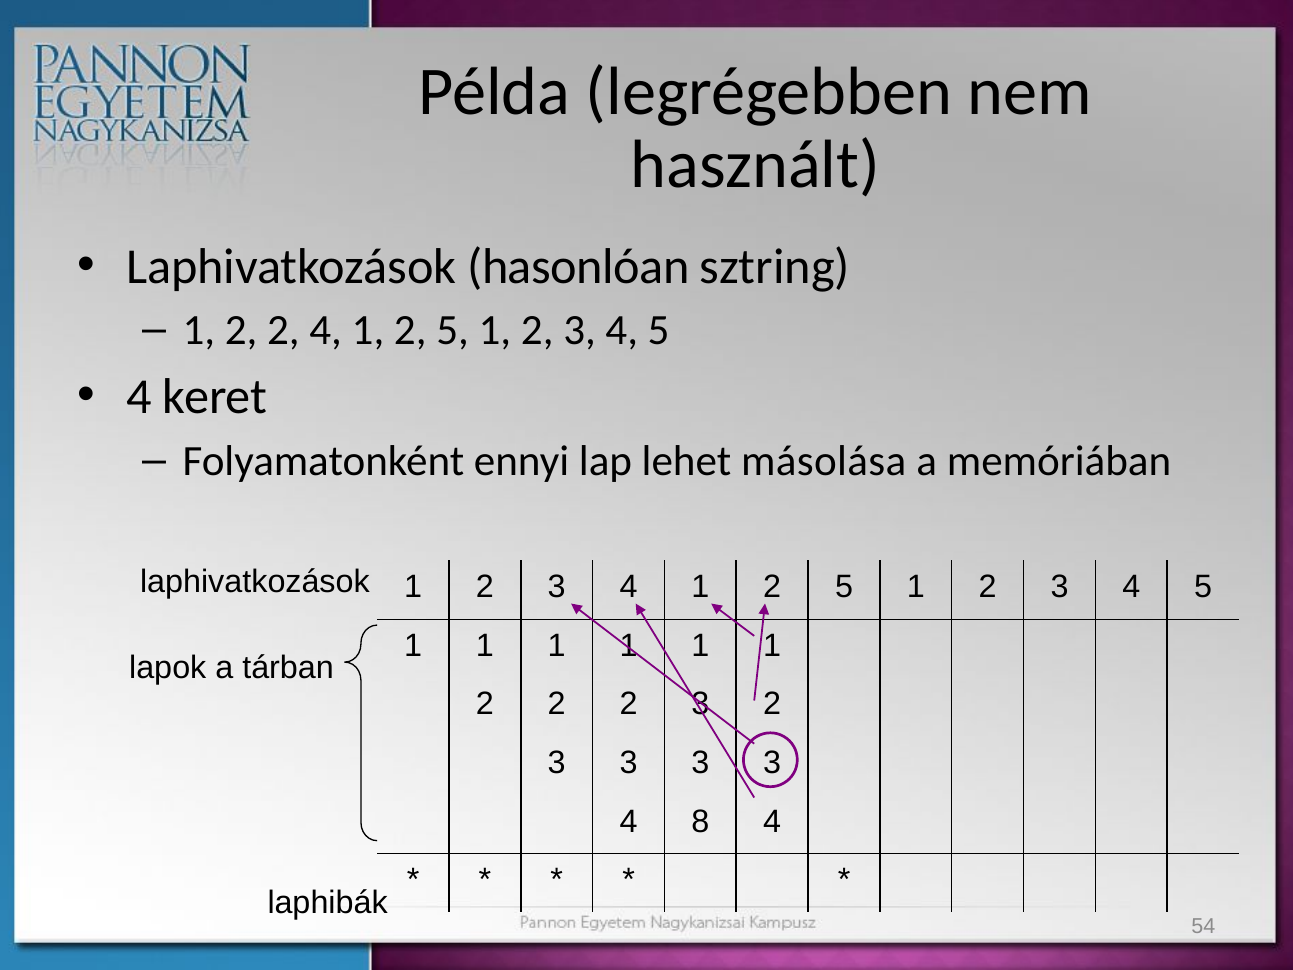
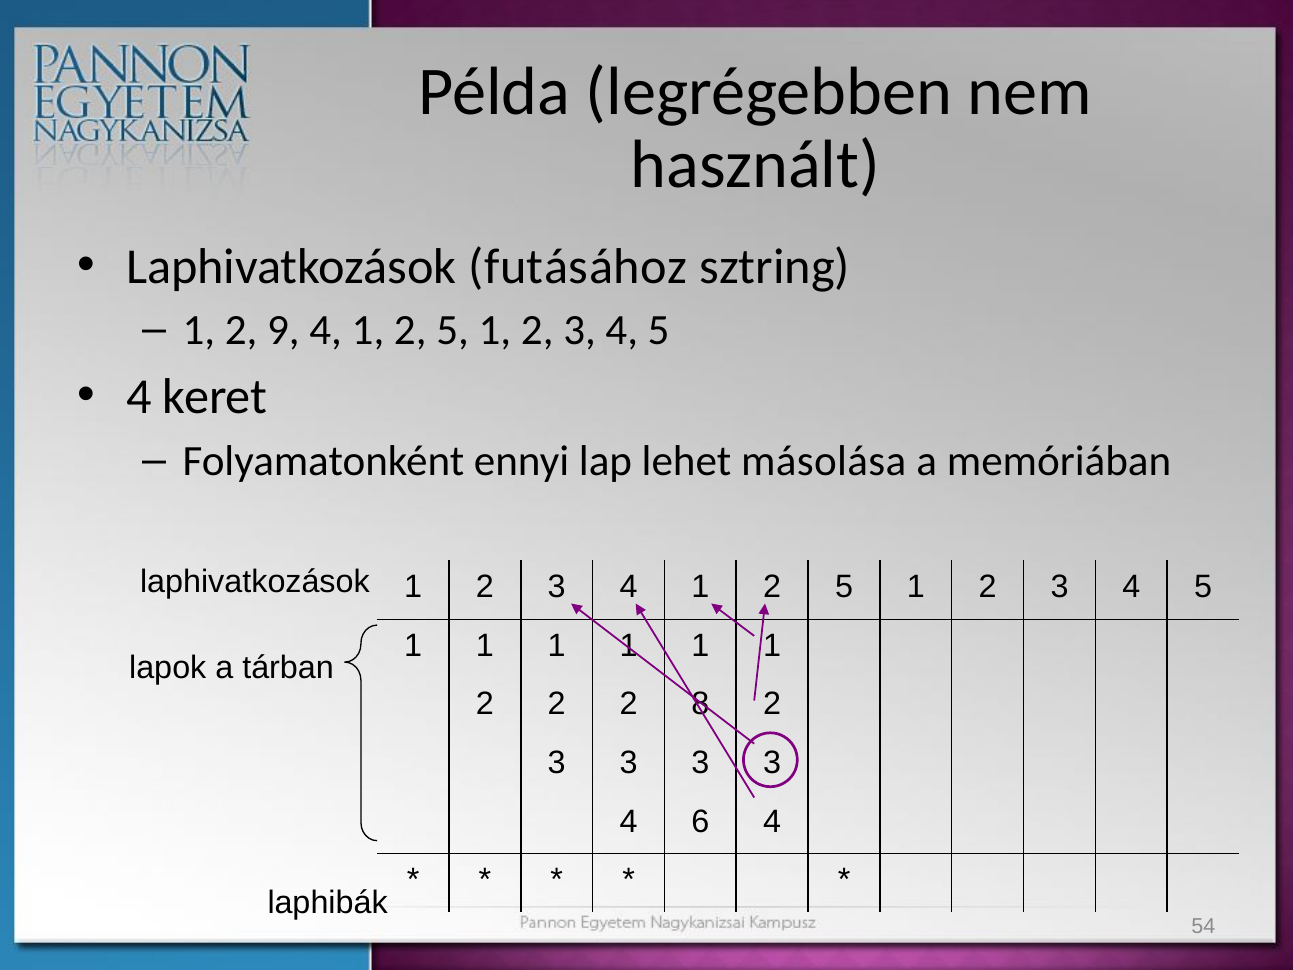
hasonlóan: hasonlóan -> futásához (578, 266)
2: 2 -> 9 (283, 330)
2 2 3: 3 -> 8 (700, 704)
8: 8 -> 6 (700, 821)
